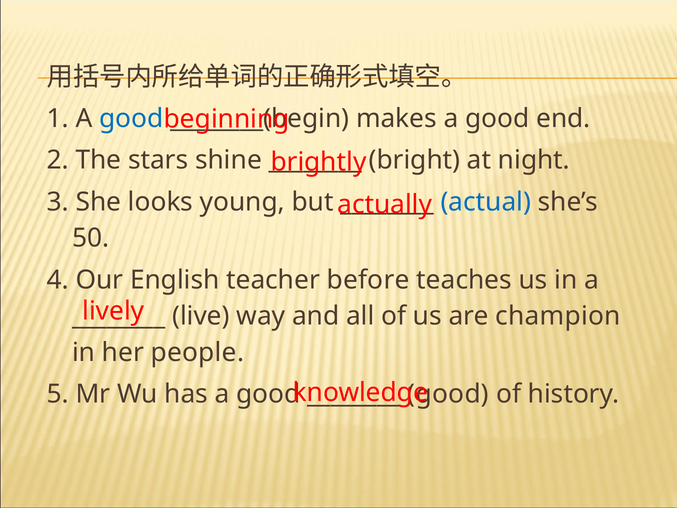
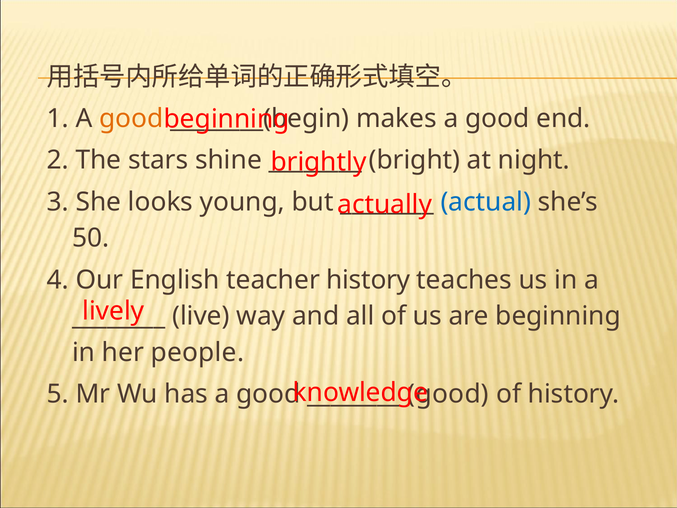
good colour: blue -> orange (131, 119)
teacher before: before -> history (368, 280)
are champion: champion -> beginning (558, 316)
